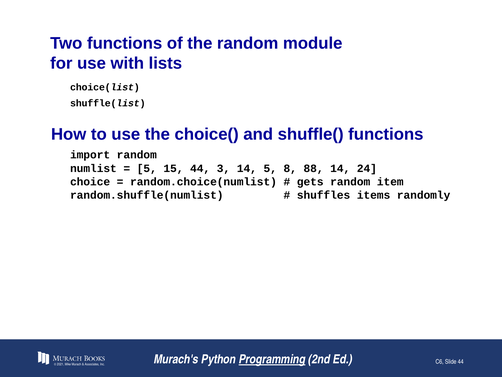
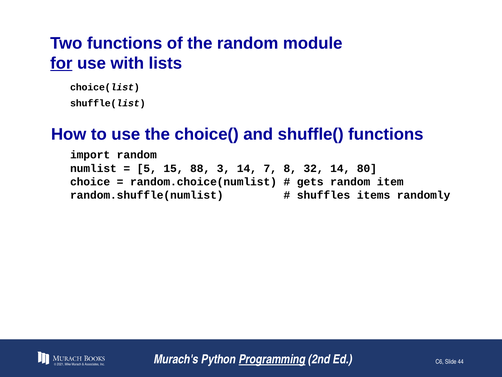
for underline: none -> present (61, 63)
15 44: 44 -> 88 (200, 168)
14 5: 5 -> 7 (270, 168)
88: 88 -> 32 (314, 168)
24: 24 -> 80 (367, 168)
